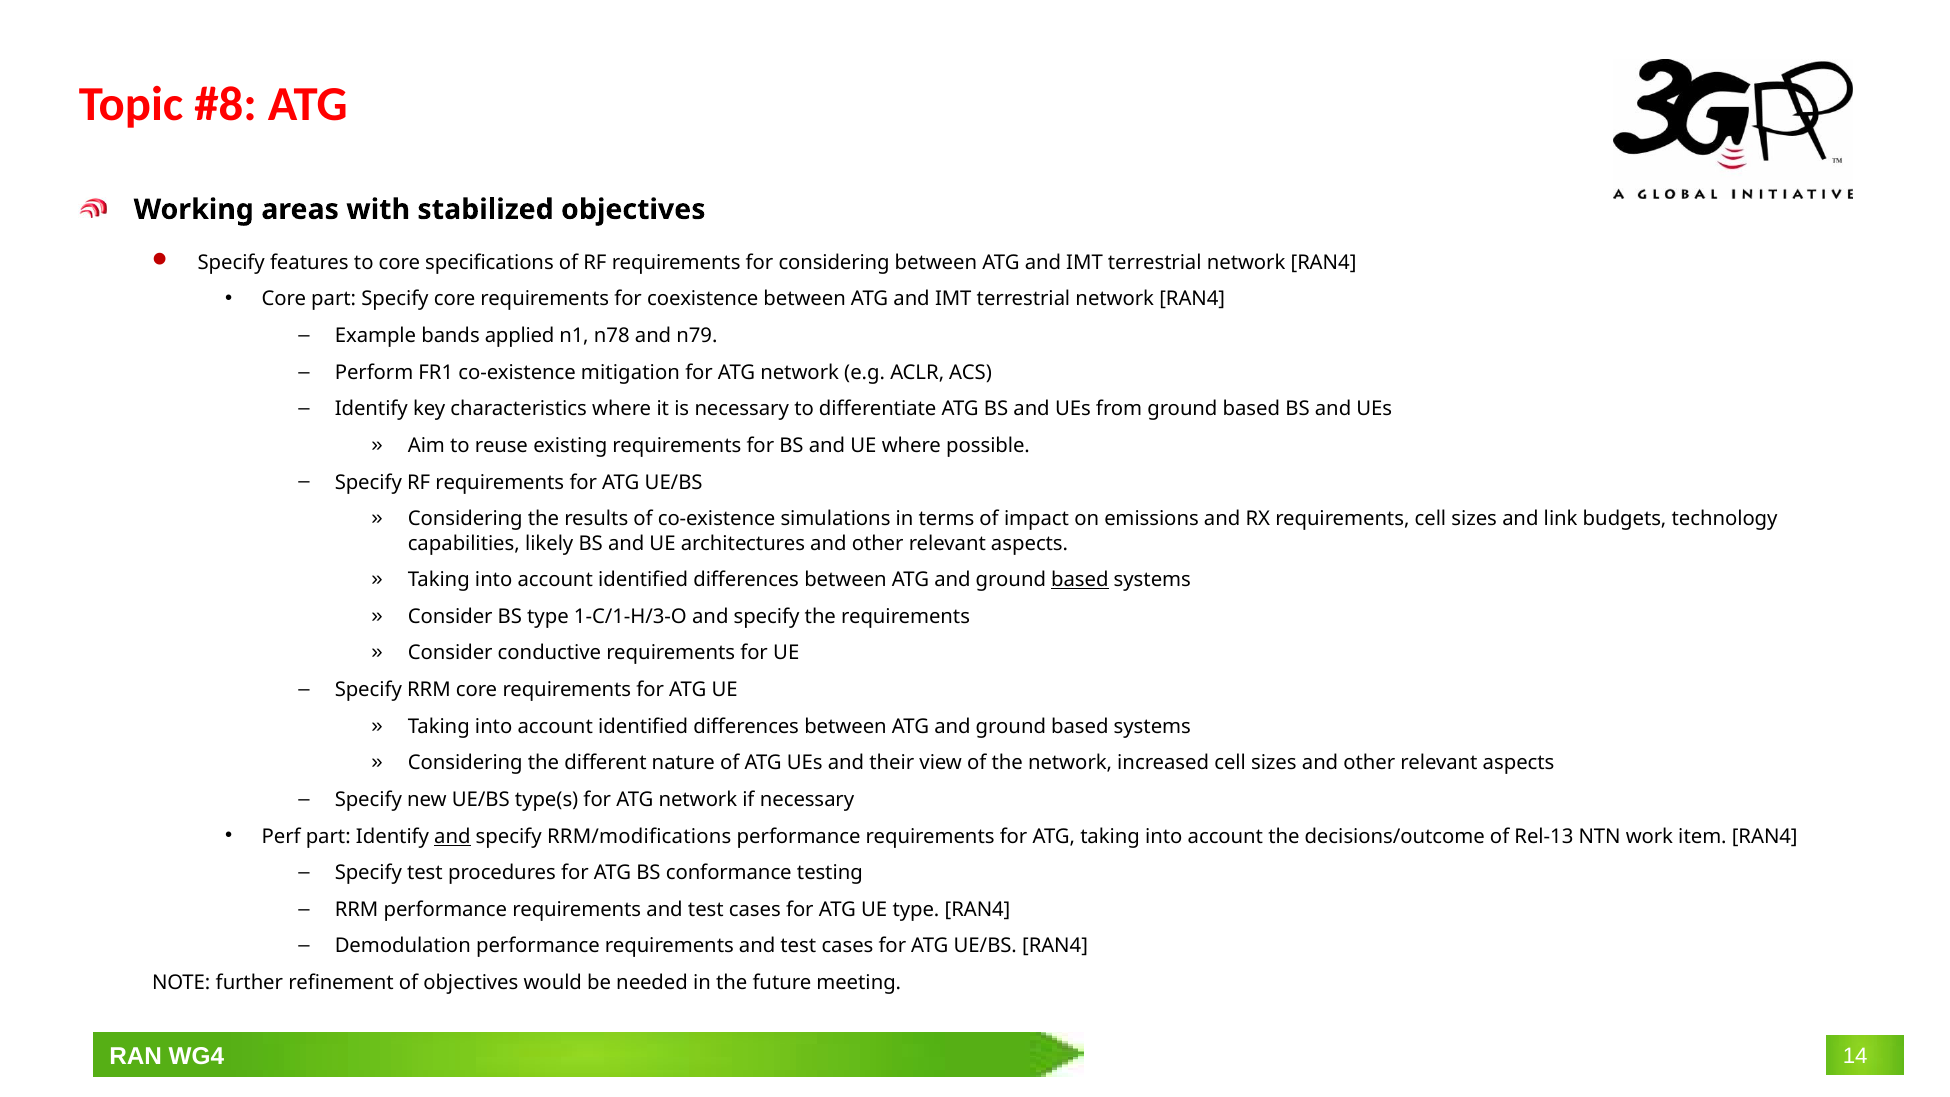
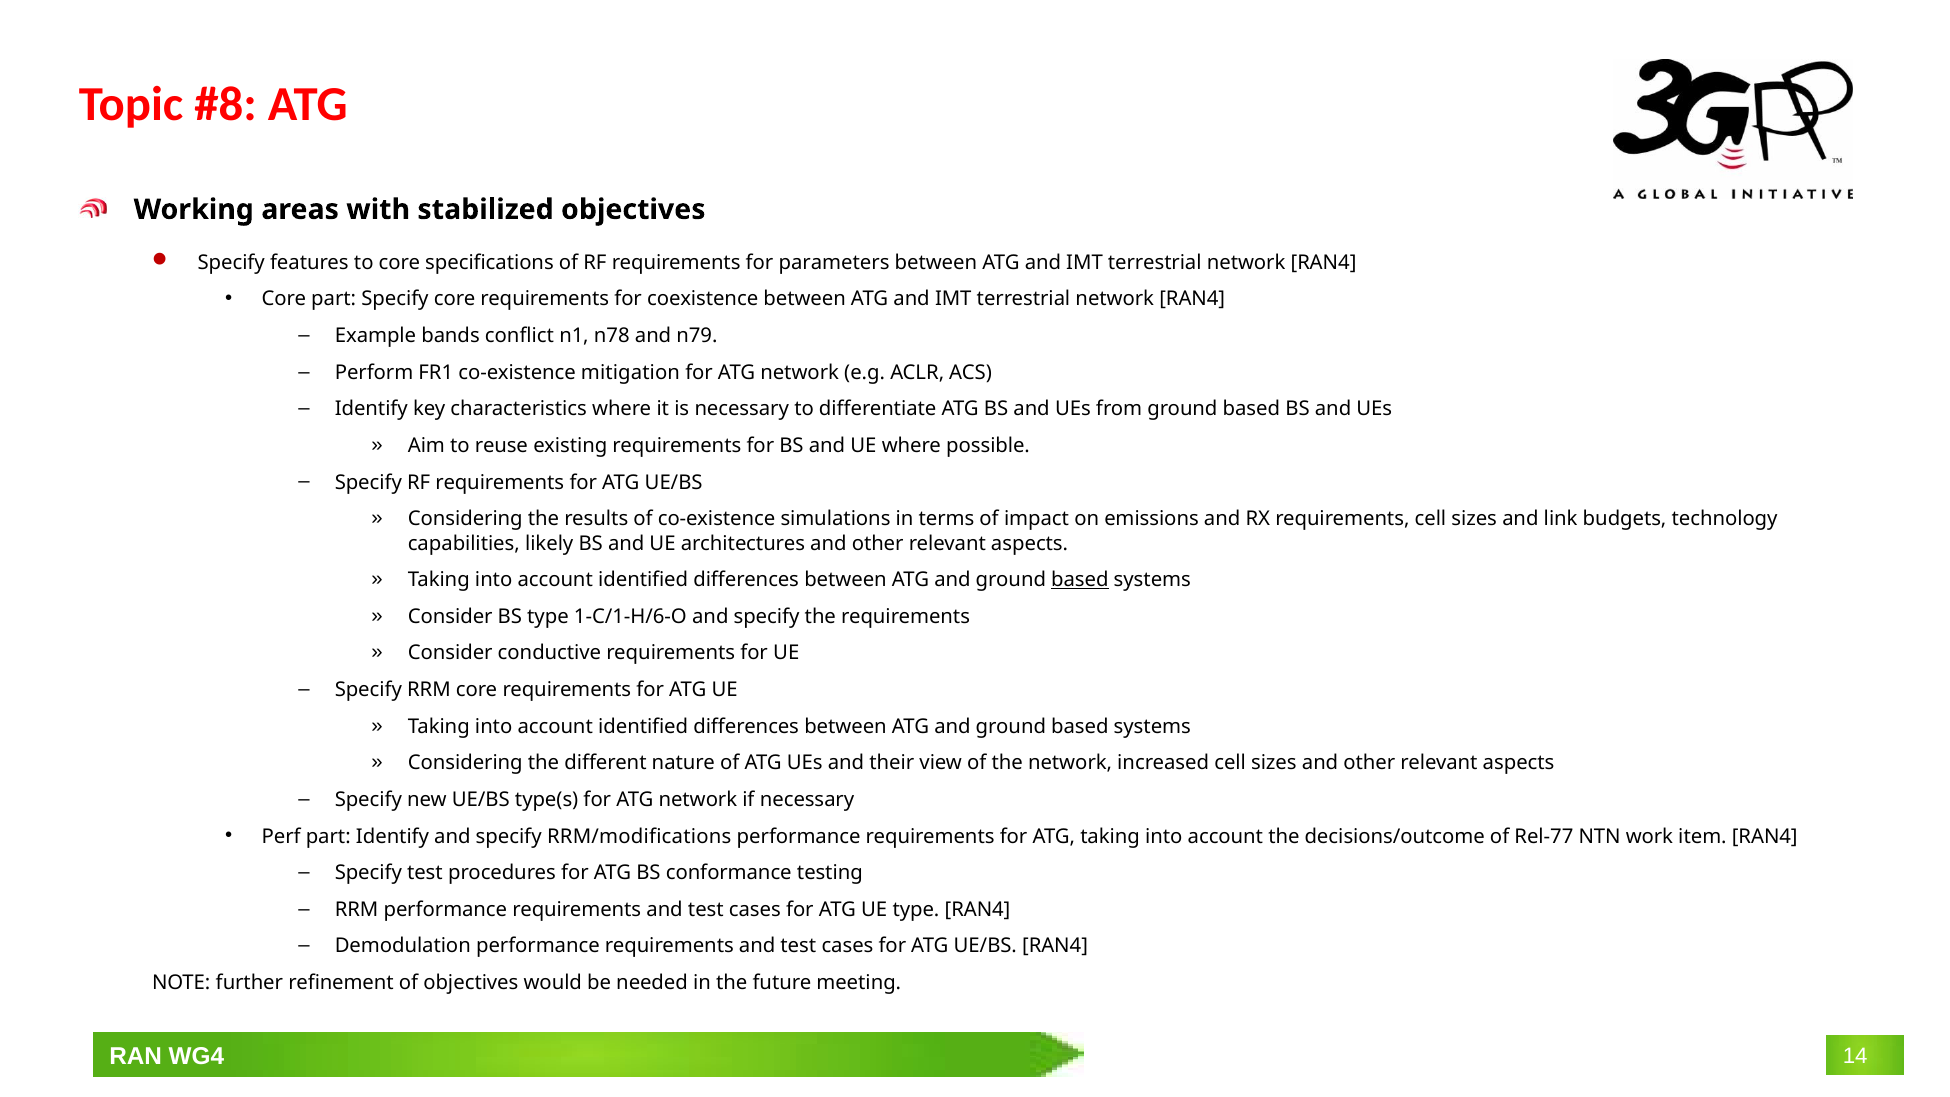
for considering: considering -> parameters (834, 263)
applied: applied -> conflict (519, 336)
1-C/1-H/3-O: 1-C/1-H/3-O -> 1-C/1-H/6-O (630, 617)
and underline: present -> none (452, 836)
Rel-13: Rel-13 -> Rel-77 (1544, 836)
